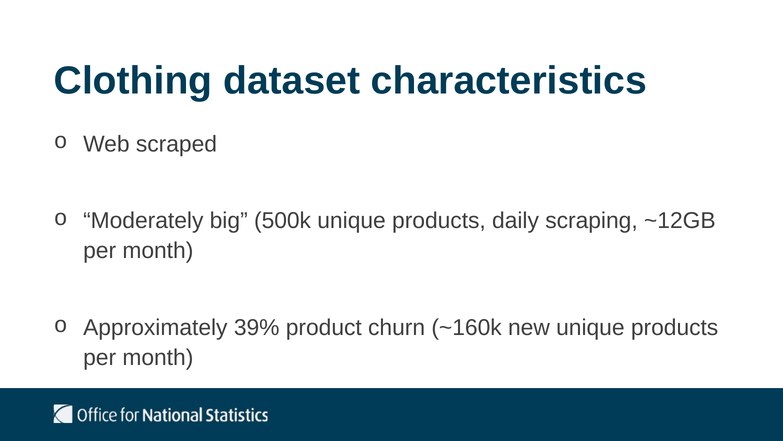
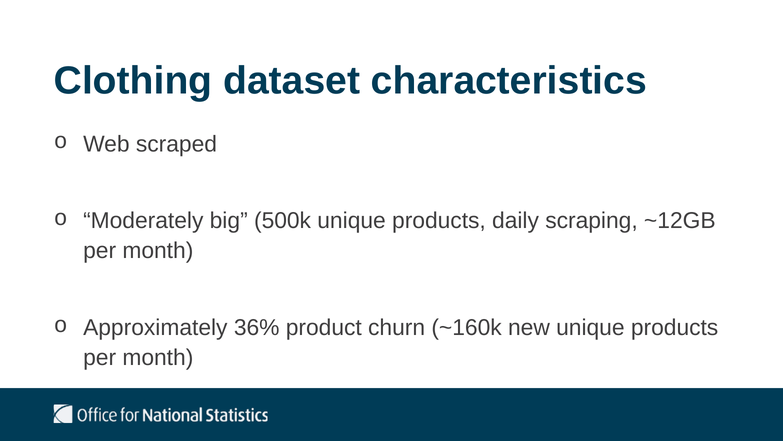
39%: 39% -> 36% (257, 327)
